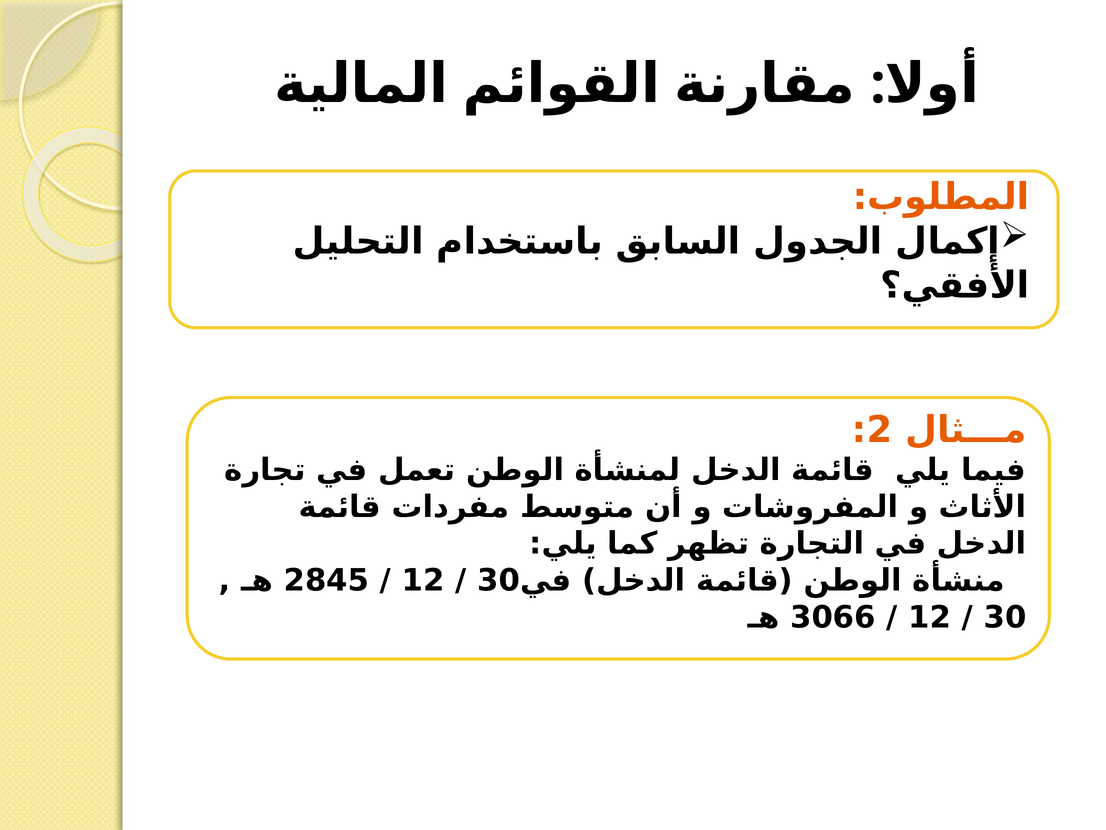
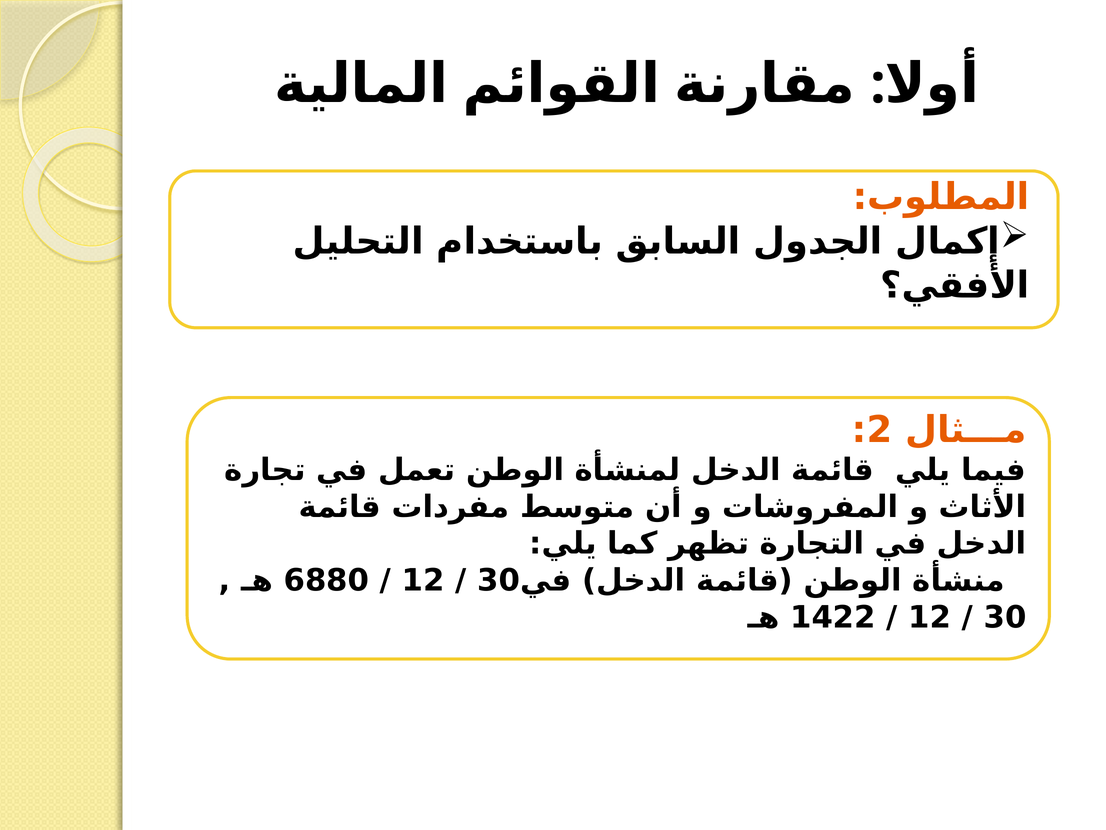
2845: 2845 -> 6880 (326, 580)
3066: 3066 -> 1422 (833, 617)
